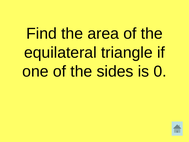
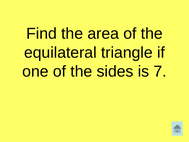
0: 0 -> 7 (160, 71)
